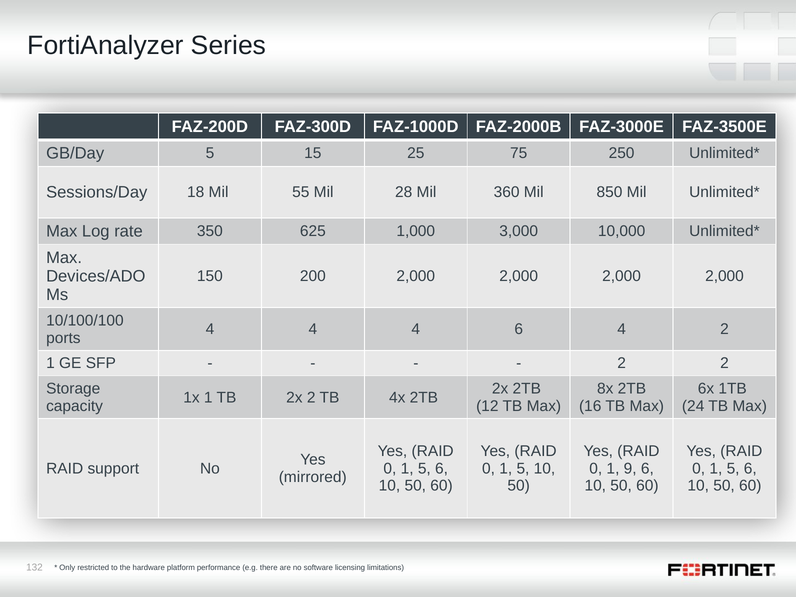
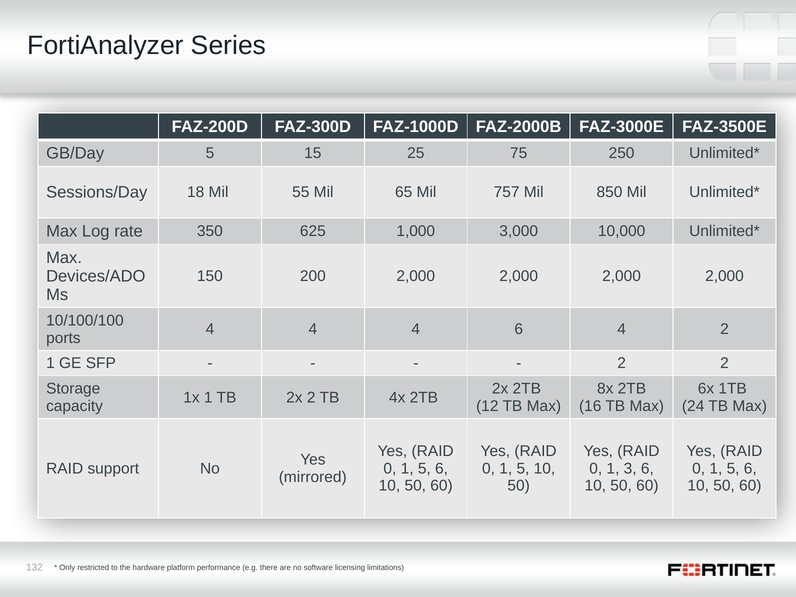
28: 28 -> 65 (404, 192)
360: 360 -> 757 (507, 192)
9: 9 -> 3 (630, 468)
